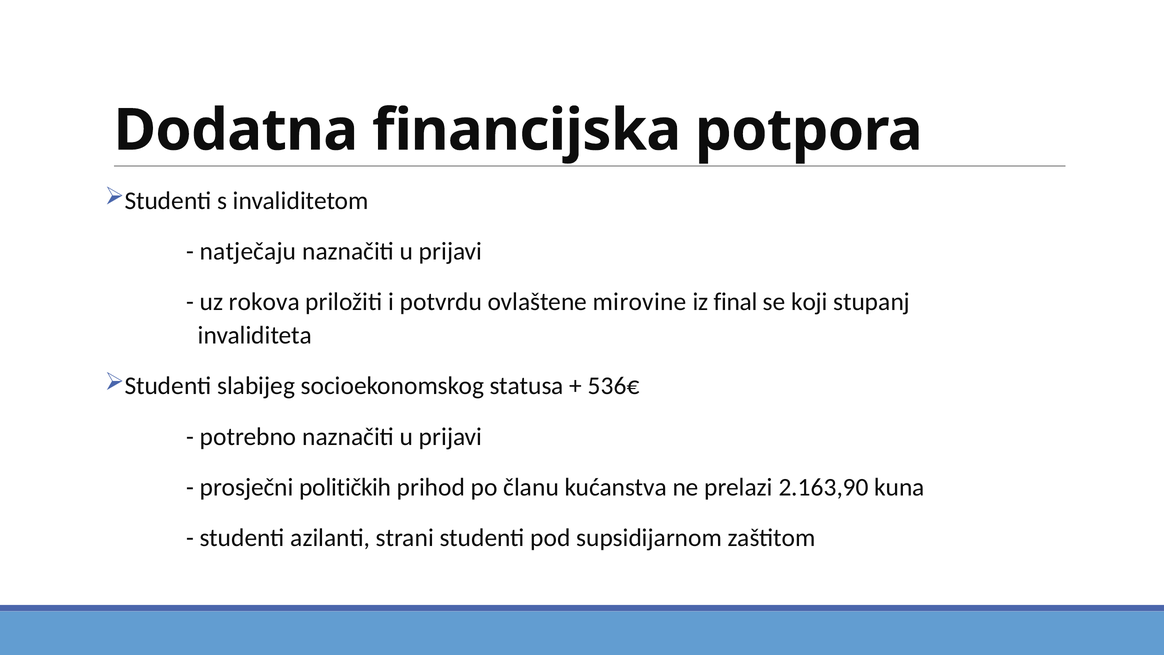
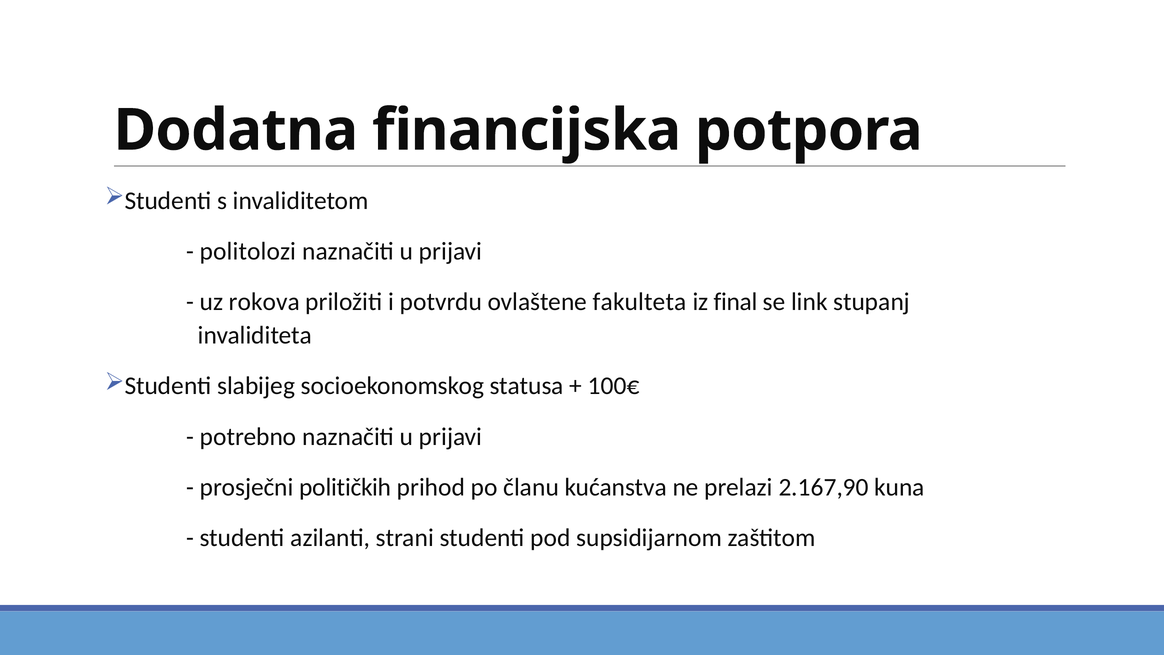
natječaju: natječaju -> politolozi (248, 251)
mirovine: mirovine -> fakulteta (640, 302)
koji: koji -> link (809, 302)
536€: 536€ -> 100€ (614, 386)
2.163,90: 2.163,90 -> 2.167,90 (824, 487)
